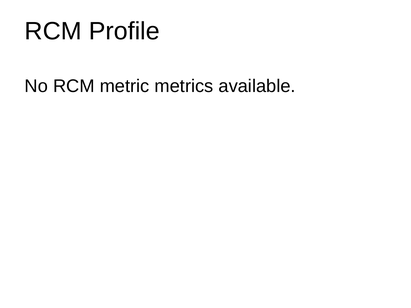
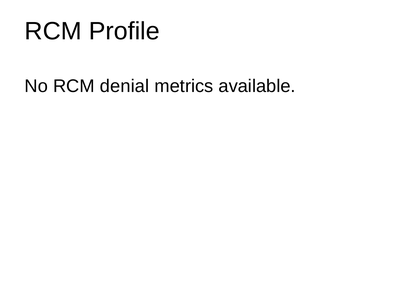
metric: metric -> denial (124, 86)
